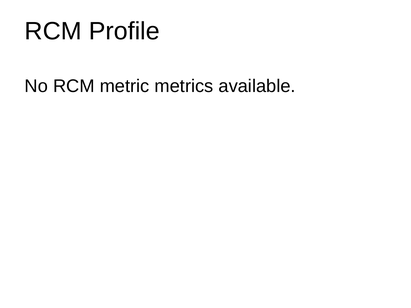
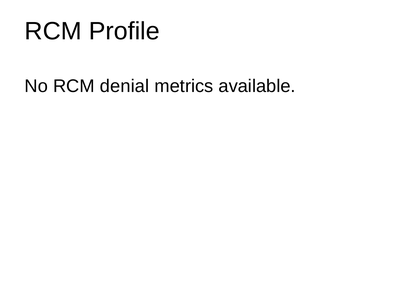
metric: metric -> denial (124, 86)
